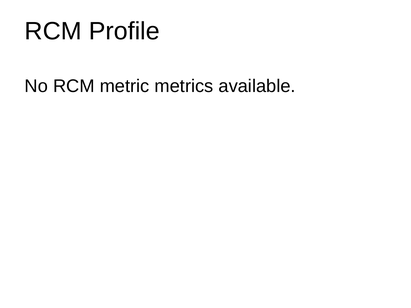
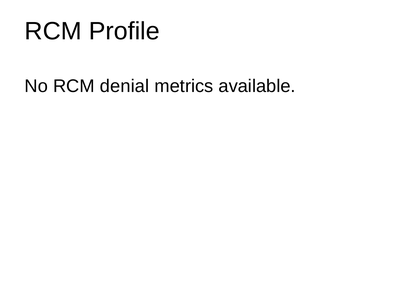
metric: metric -> denial (124, 86)
